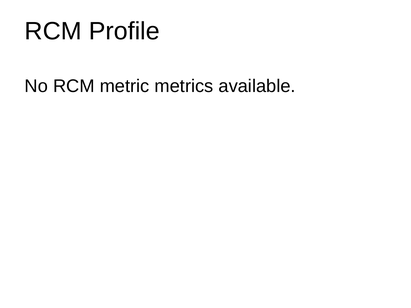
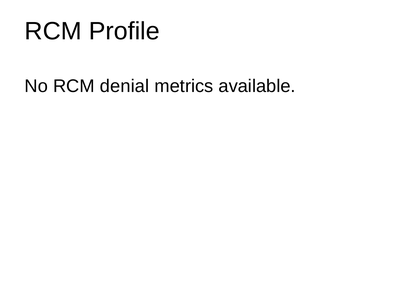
metric: metric -> denial (124, 86)
